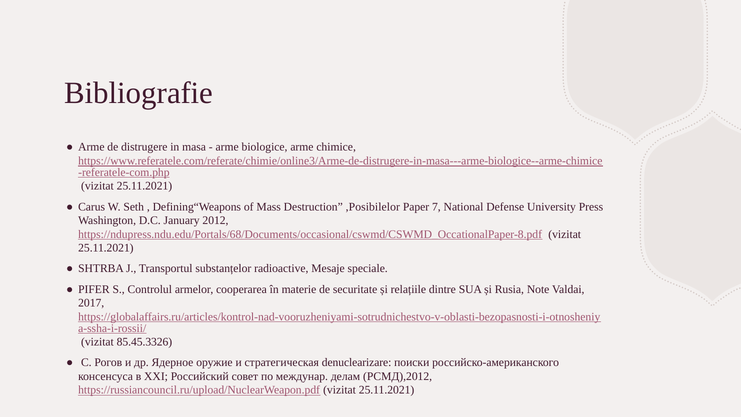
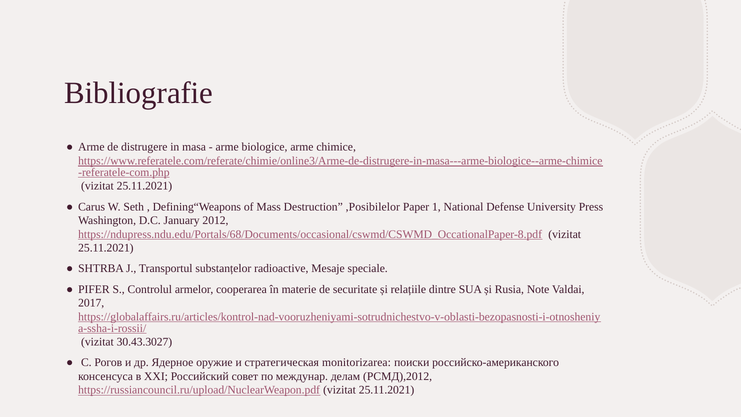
7: 7 -> 1 (436, 207)
85.45.3326: 85.45.3326 -> 30.43.3027 (144, 342)
denuclearizare: denuclearizare -> monitorizarea (356, 362)
